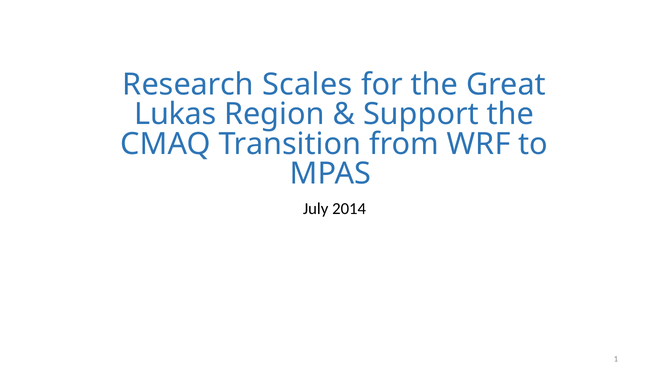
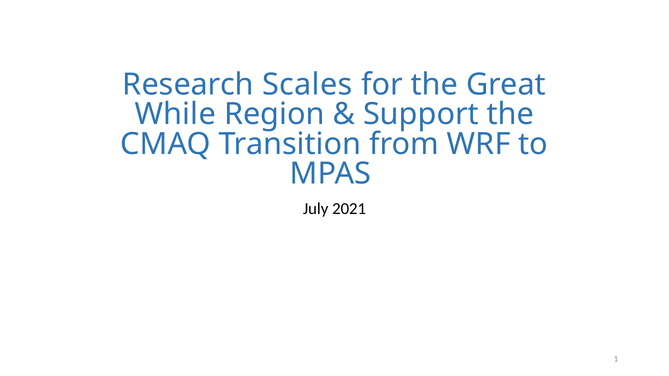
Lukas: Lukas -> While (175, 114)
2014: 2014 -> 2021 (349, 209)
